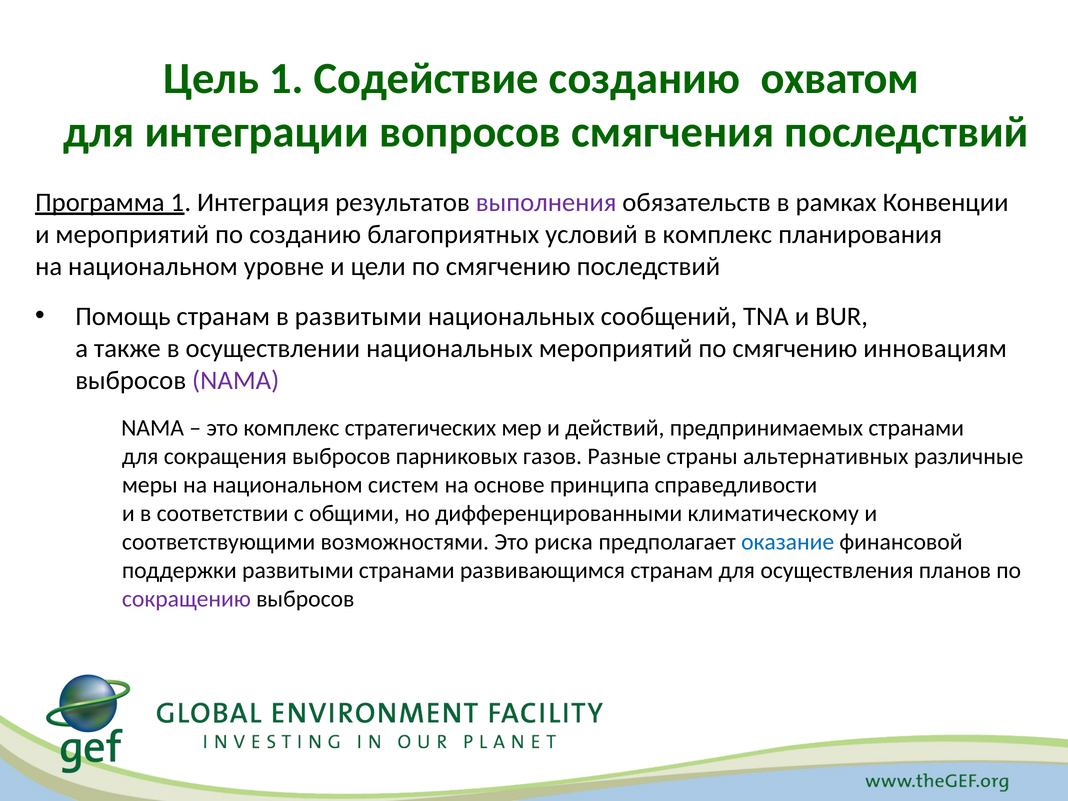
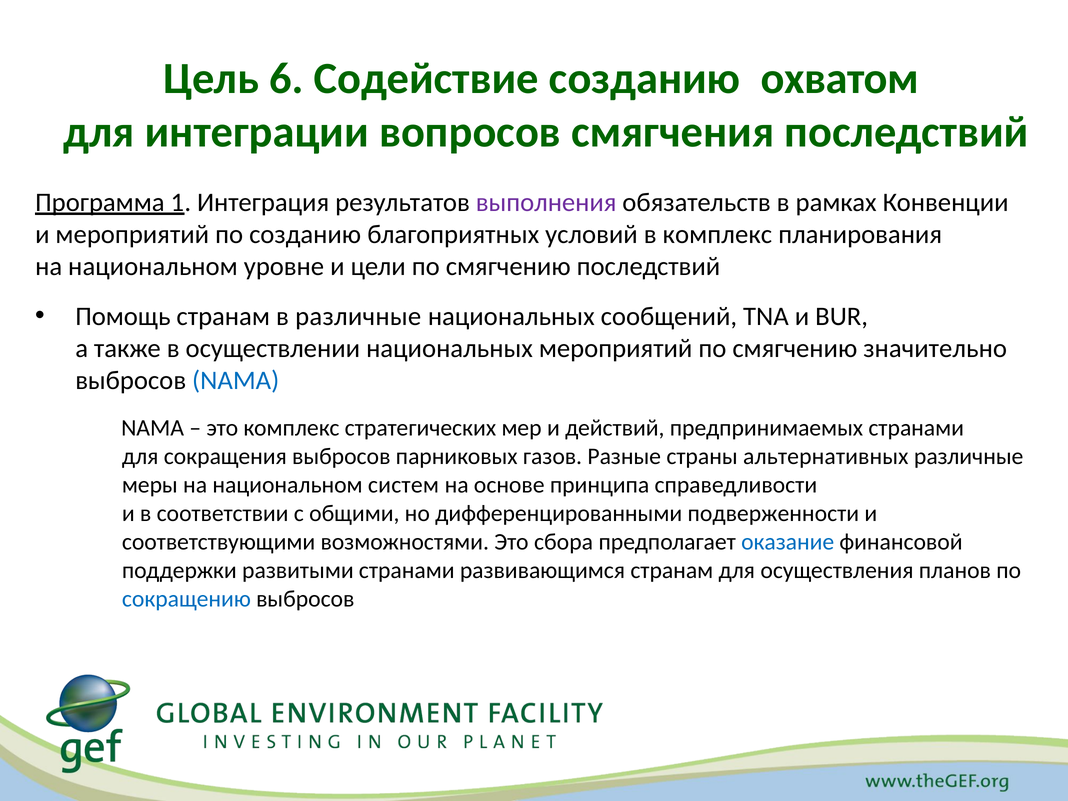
Цель 1: 1 -> 6 (287, 79)
в развитыми: развитыми -> различные (358, 316)
инновациям: инновациям -> значительно (935, 348)
NAMA colour: purple -> blue (236, 380)
климатическому: климатическому -> подверженности (773, 514)
риска: риска -> сбора (564, 542)
сокращению colour: purple -> blue (186, 599)
